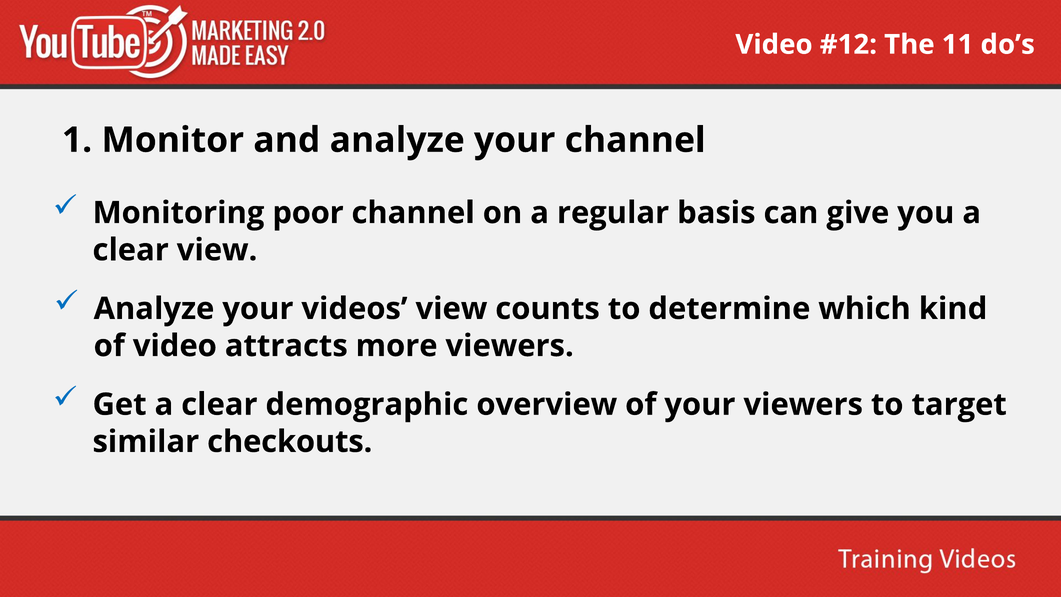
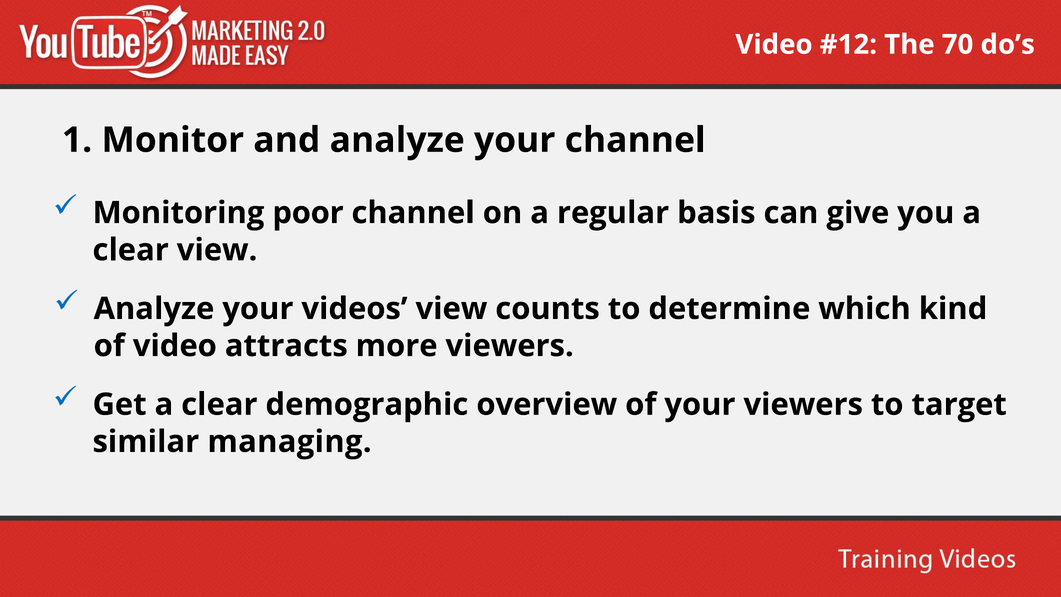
11: 11 -> 70 (958, 45)
checkouts: checkouts -> managing (290, 442)
